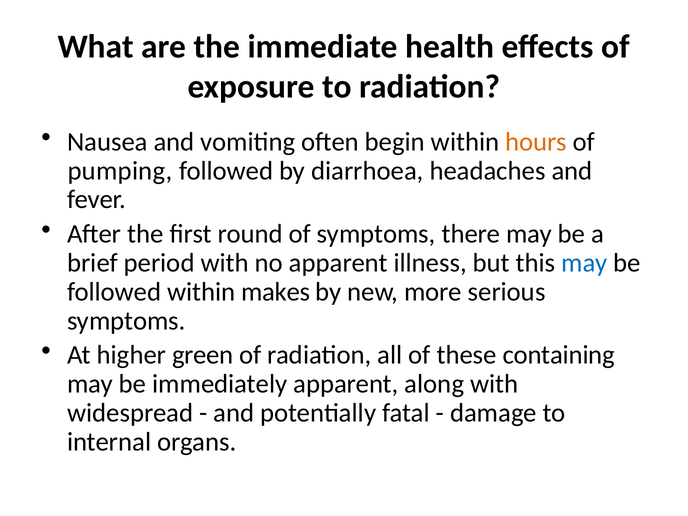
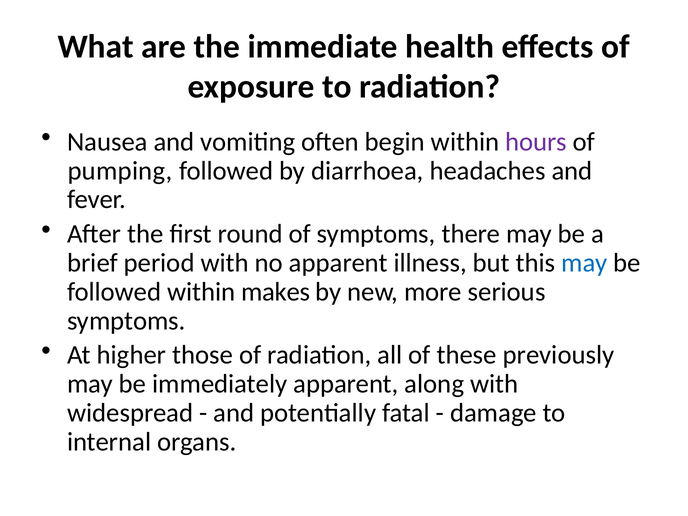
hours colour: orange -> purple (536, 142)
green: green -> those (203, 355)
containing: containing -> previously (559, 355)
